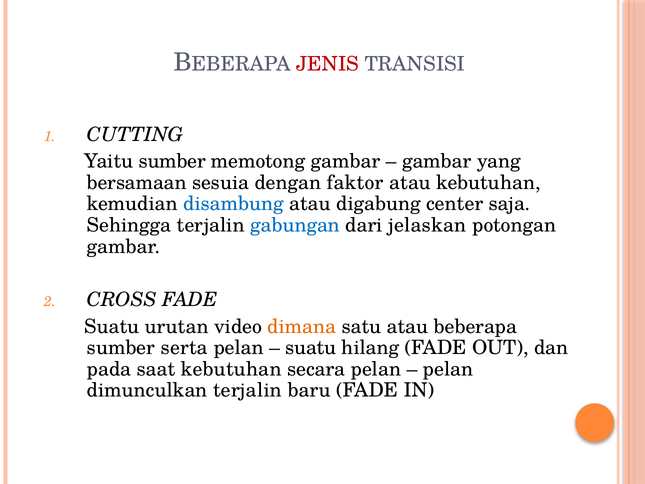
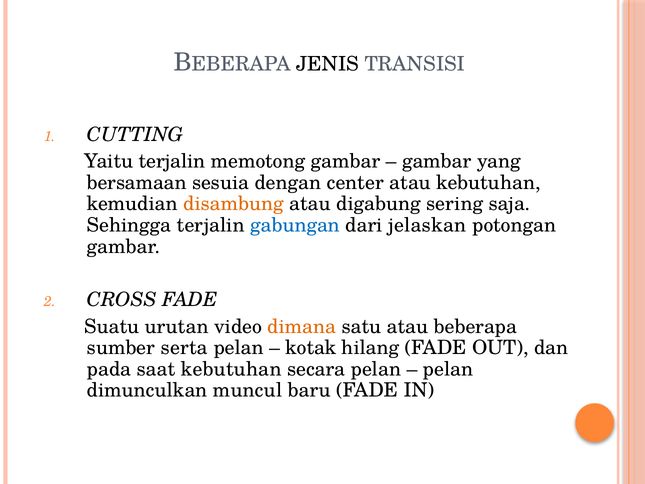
JENIS colour: red -> black (328, 64)
Yaitu sumber: sumber -> terjalin (172, 161)
faktor: faktor -> center (355, 183)
disambung colour: blue -> orange (234, 204)
center: center -> sering (455, 204)
suatu: suatu -> kotak (311, 348)
dimunculkan terjalin: terjalin -> muncul (248, 390)
